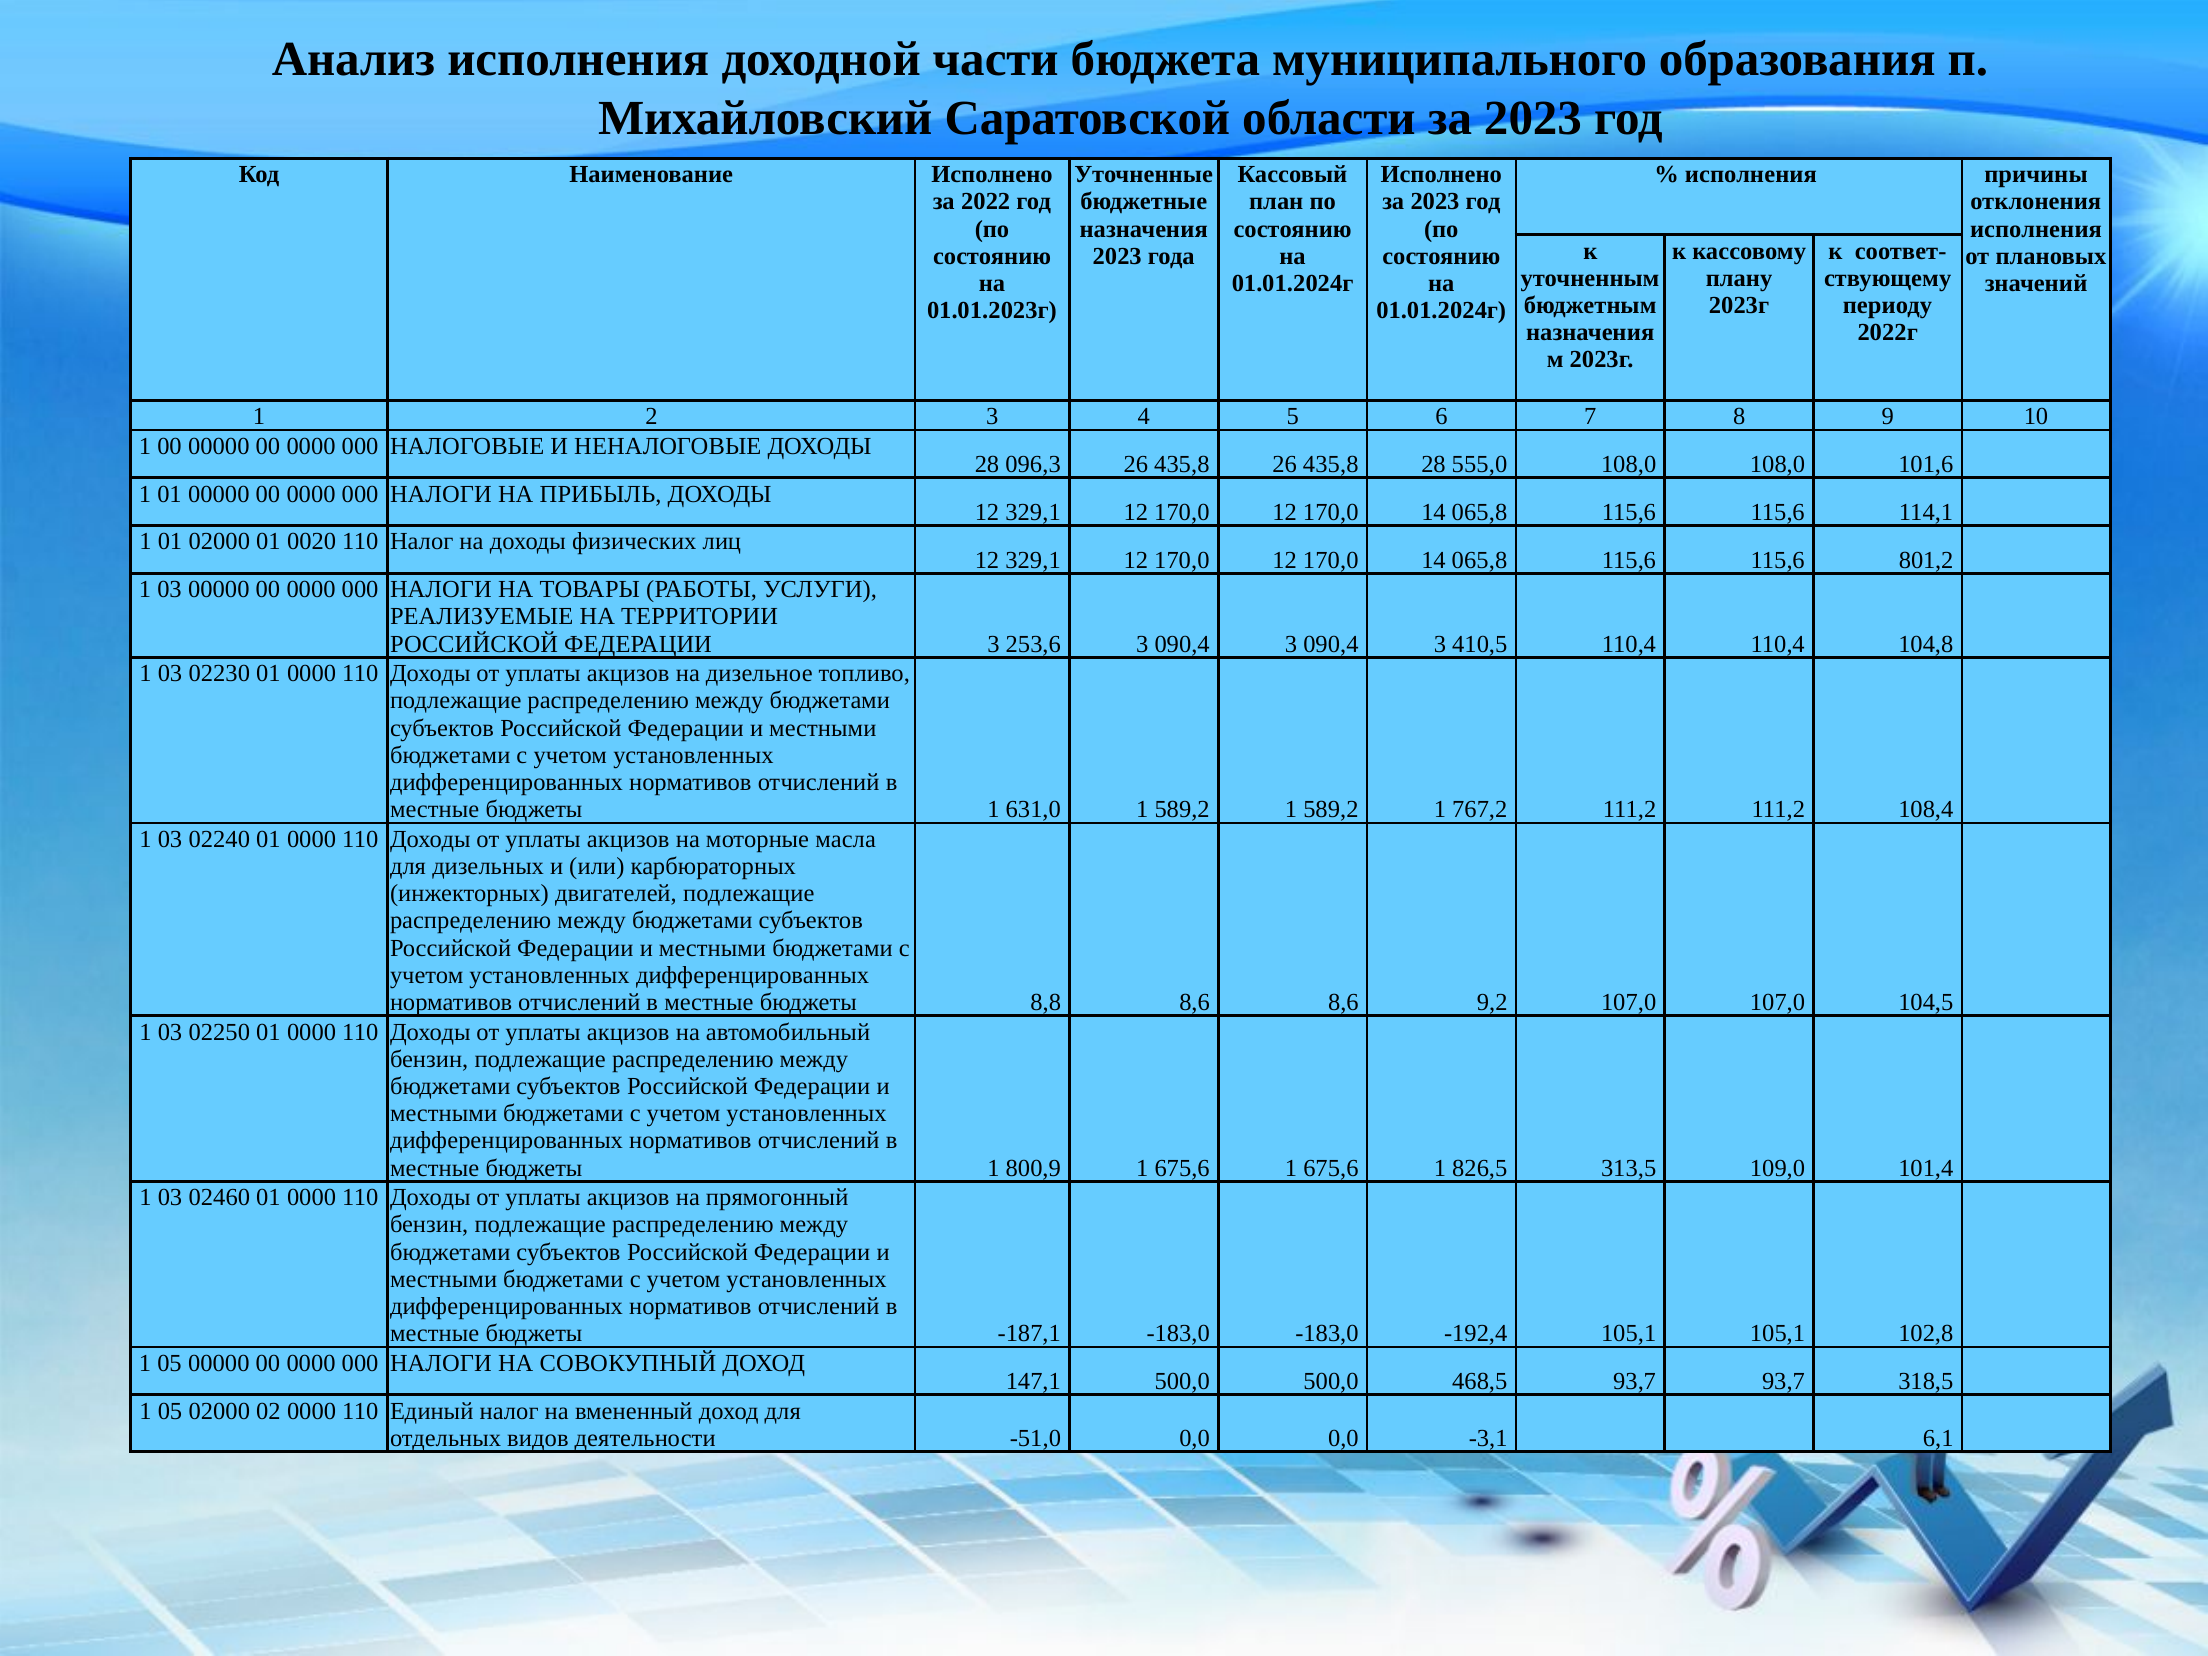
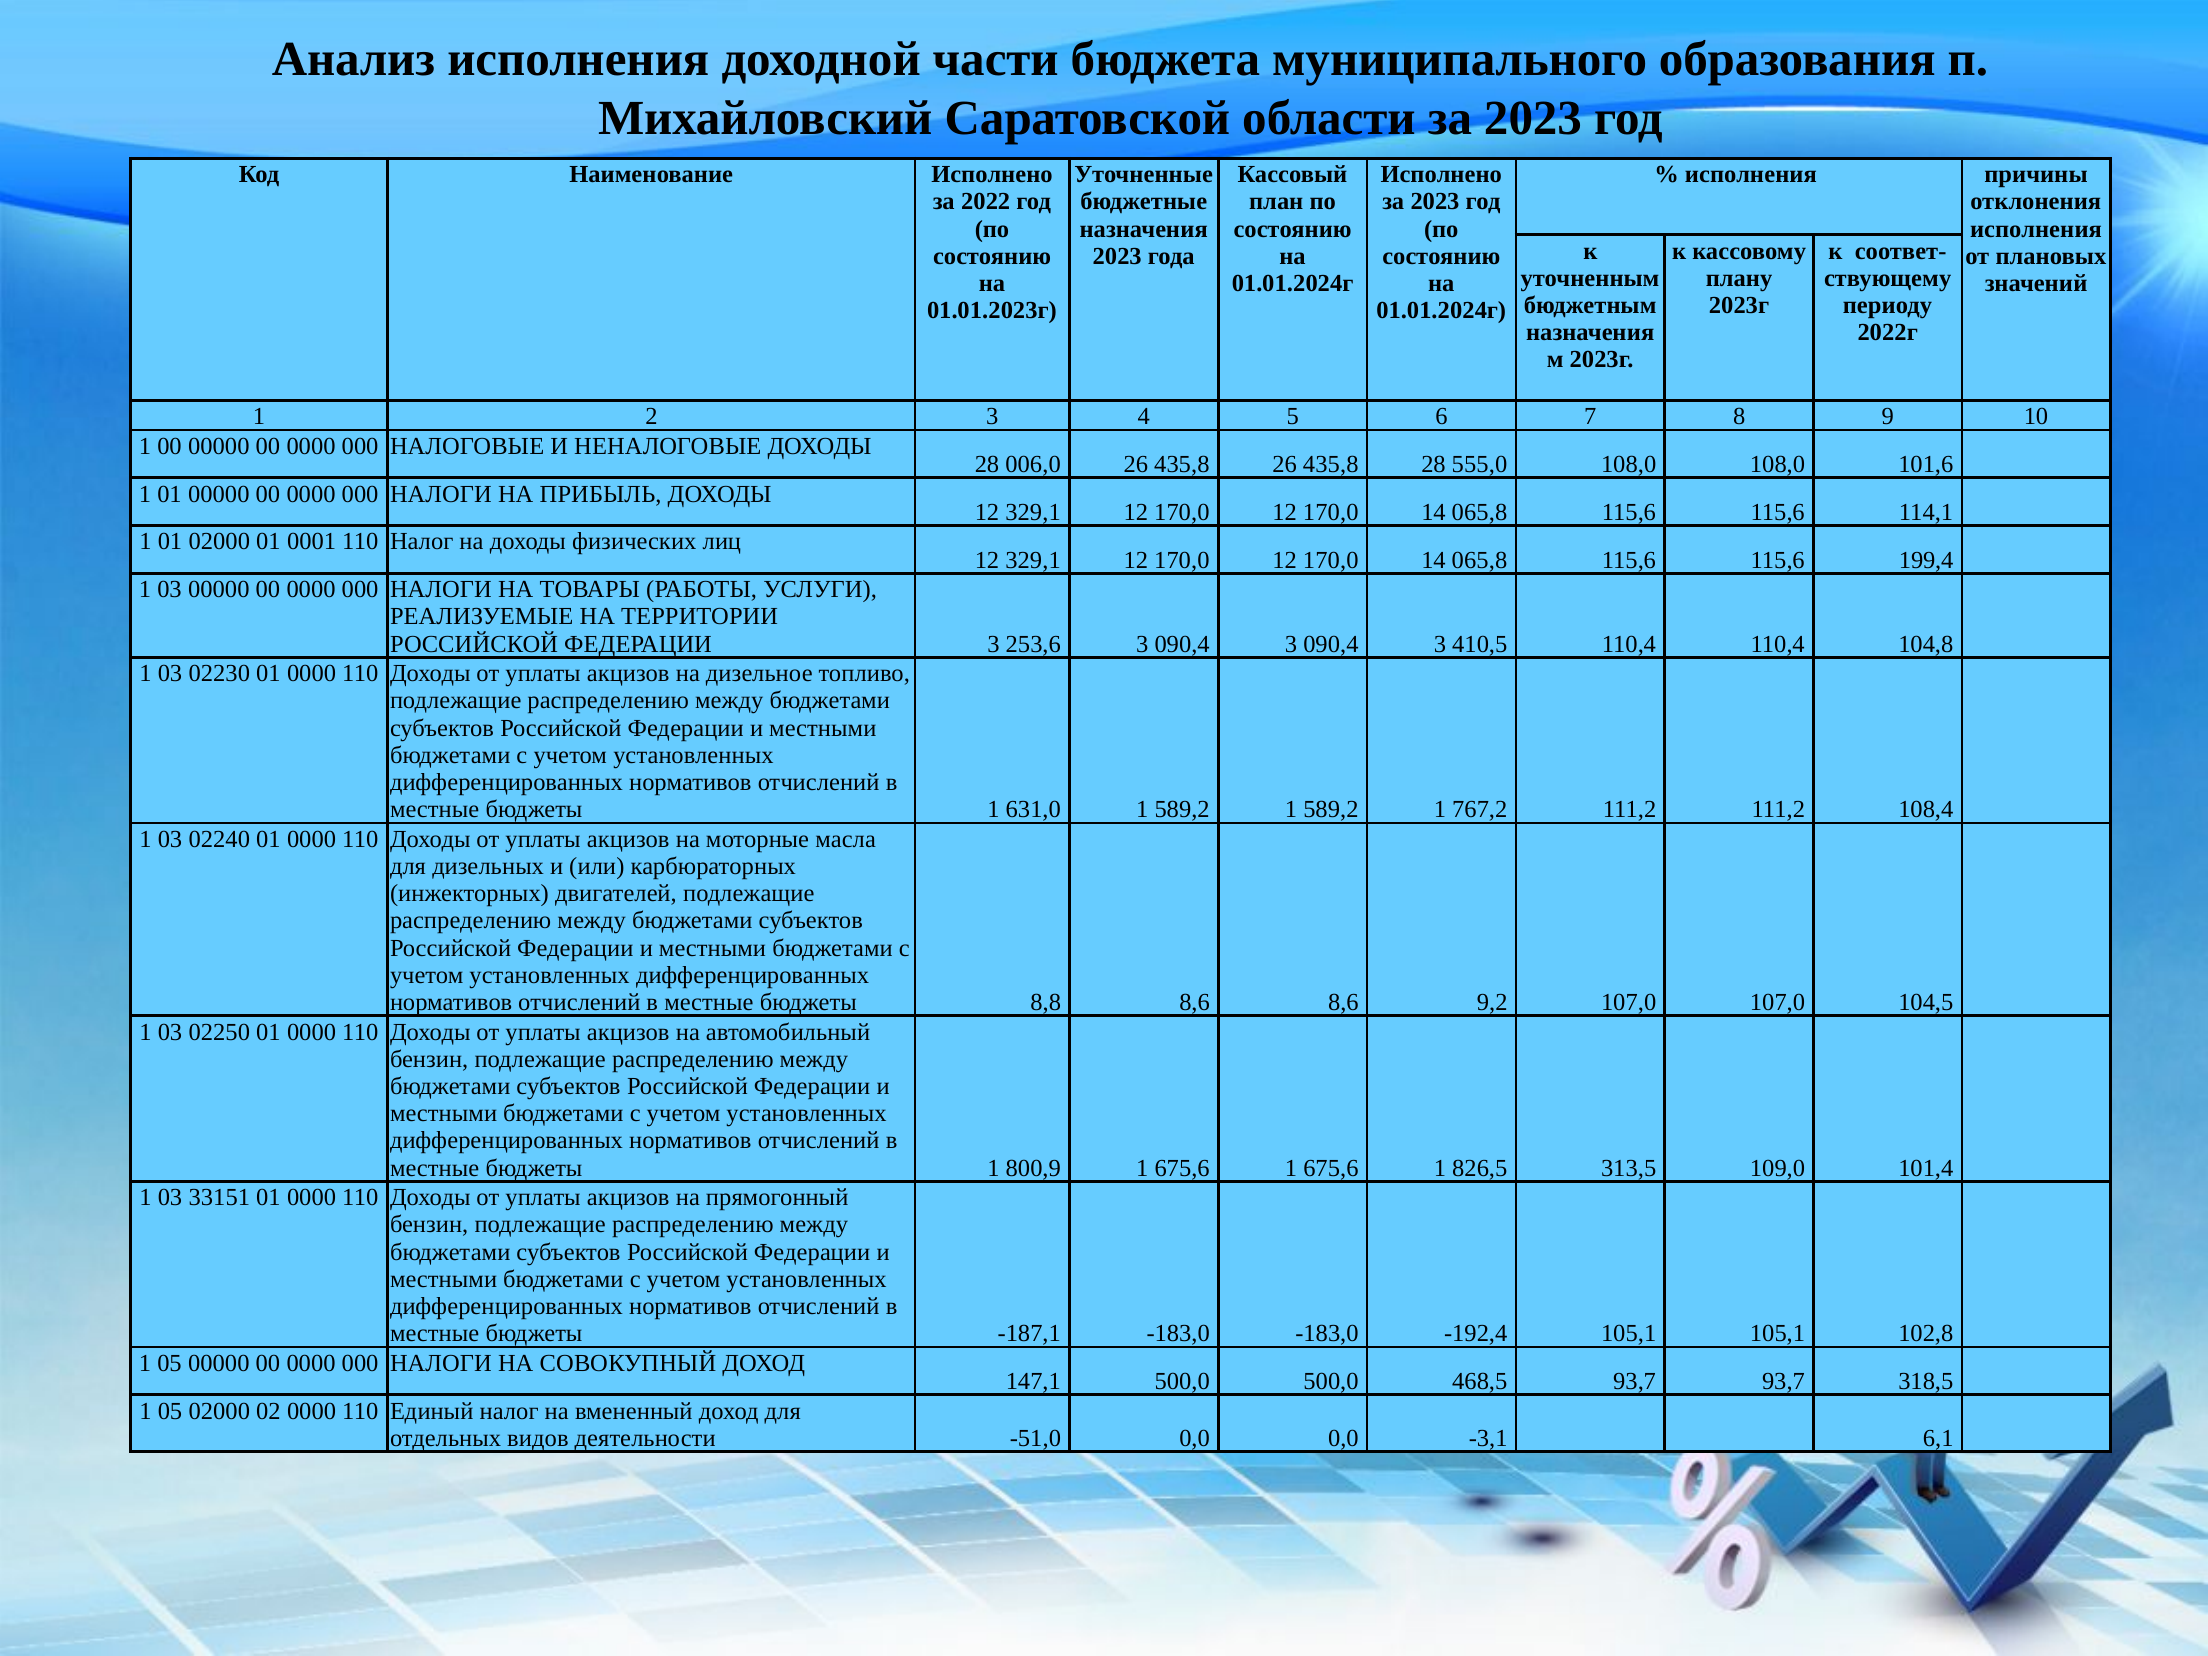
096,3: 096,3 -> 006,0 (1033, 464)
0020: 0020 -> 0001 (312, 542)
801,2: 801,2 -> 199,4 (1926, 560)
02460: 02460 -> 33151 (219, 1198)
